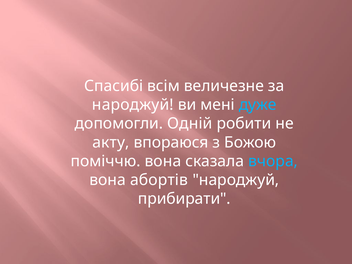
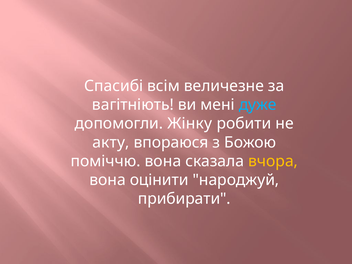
народжуй: народжуй -> вагітніють (133, 105)
Одній: Одній -> Жінку (190, 124)
вчора colour: light blue -> yellow (273, 161)
абортів: абортів -> оцінити (159, 180)
